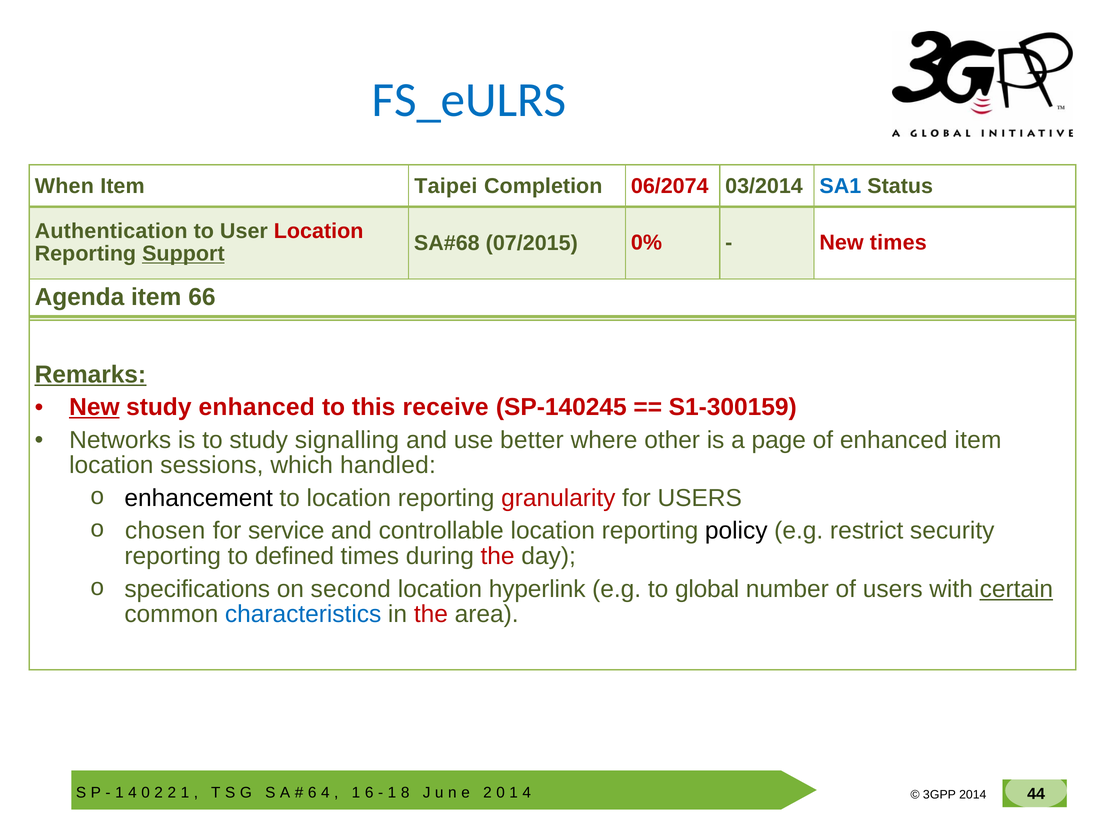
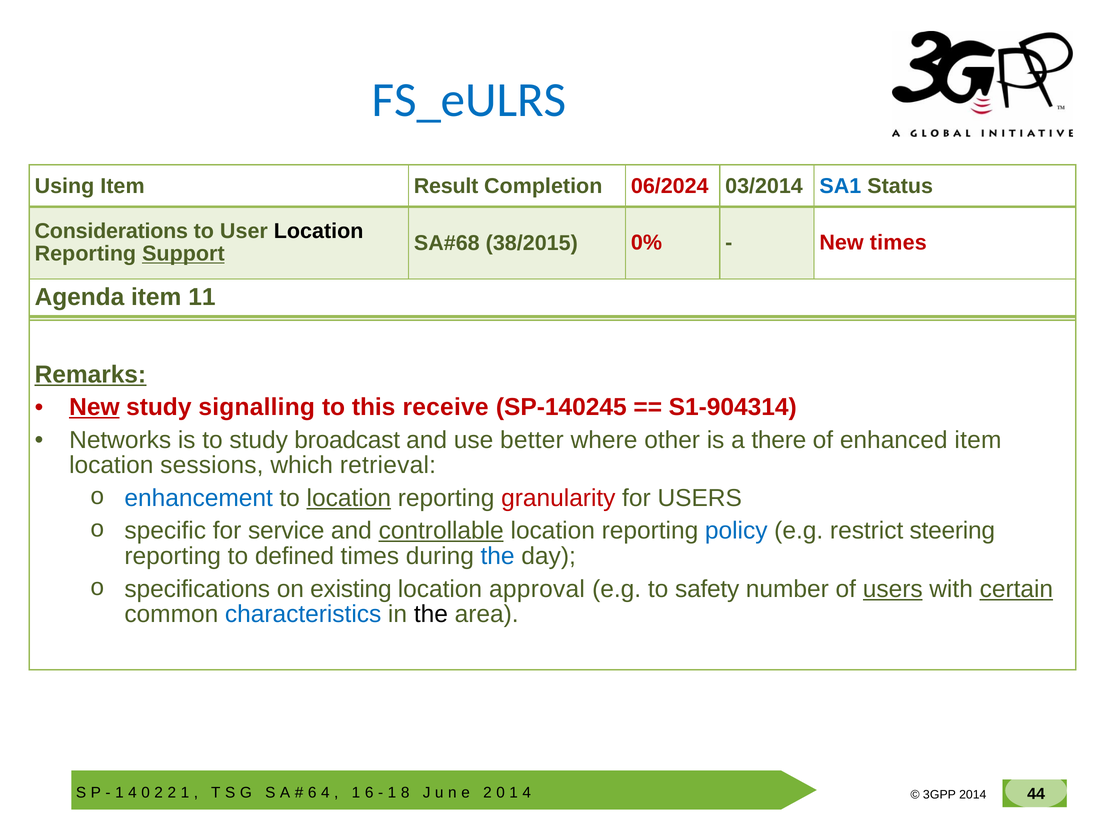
When: When -> Using (64, 186)
Taipei: Taipei -> Result (446, 186)
06/2074: 06/2074 -> 06/2024 (670, 186)
Authentication: Authentication -> Considerations (111, 231)
Location colour: red -> black (319, 231)
07/2015: 07/2015 -> 38/2015 (532, 243)
66: 66 -> 11 (202, 297)
study enhanced: enhanced -> signalling (257, 407)
S1-300159: S1-300159 -> S1-904314 (733, 407)
signalling: signalling -> broadcast (347, 440)
page: page -> there (779, 440)
handled: handled -> retrieval (388, 465)
enhancement colour: black -> blue (199, 498)
location underline: none -> present (349, 498)
chosen: chosen -> specific (165, 531)
controllable underline: none -> present (441, 531)
policy colour: black -> blue (736, 531)
security: security -> steering (952, 531)
the colour: red -> blue (498, 556)
second: second -> existing (351, 589)
hyperlink: hyperlink -> approval (537, 589)
global: global -> safety (707, 589)
users underline: none -> present (893, 589)
the colour: red -> black (431, 614)
